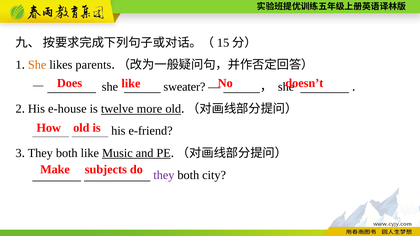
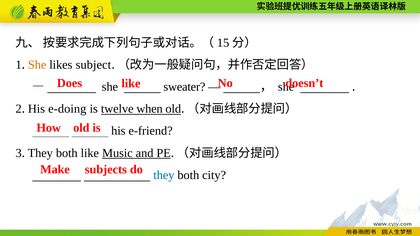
parents: parents -> subject (93, 65)
e-house: e-house -> e-doing (67, 109)
more: more -> when (150, 109)
they colour: purple -> blue (164, 175)
